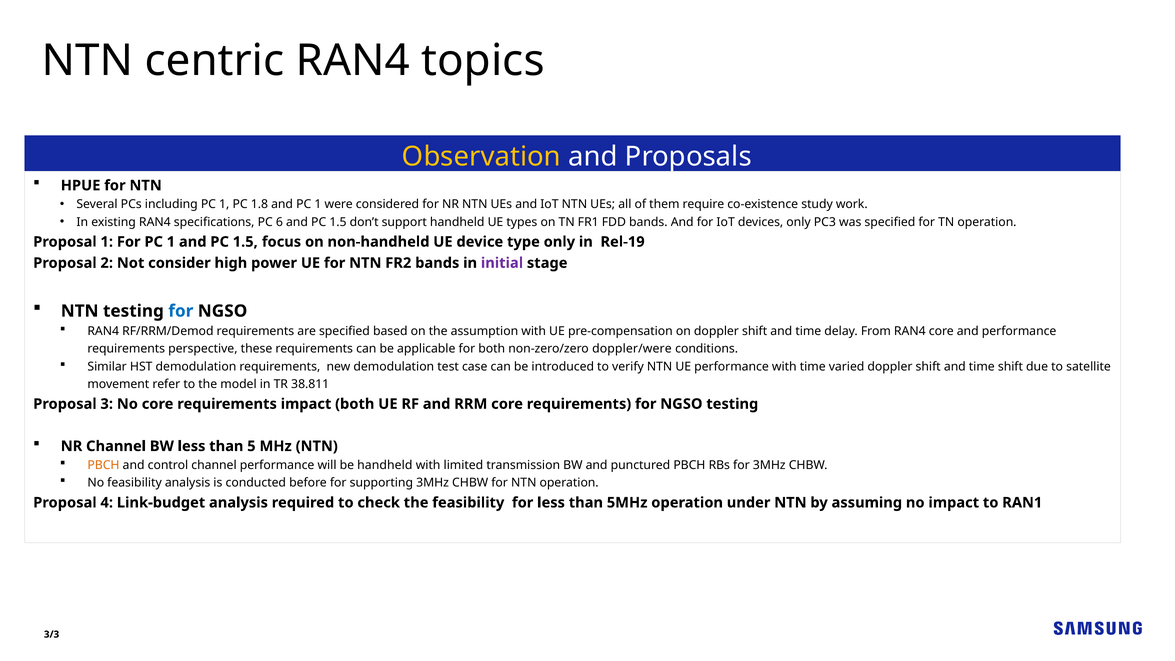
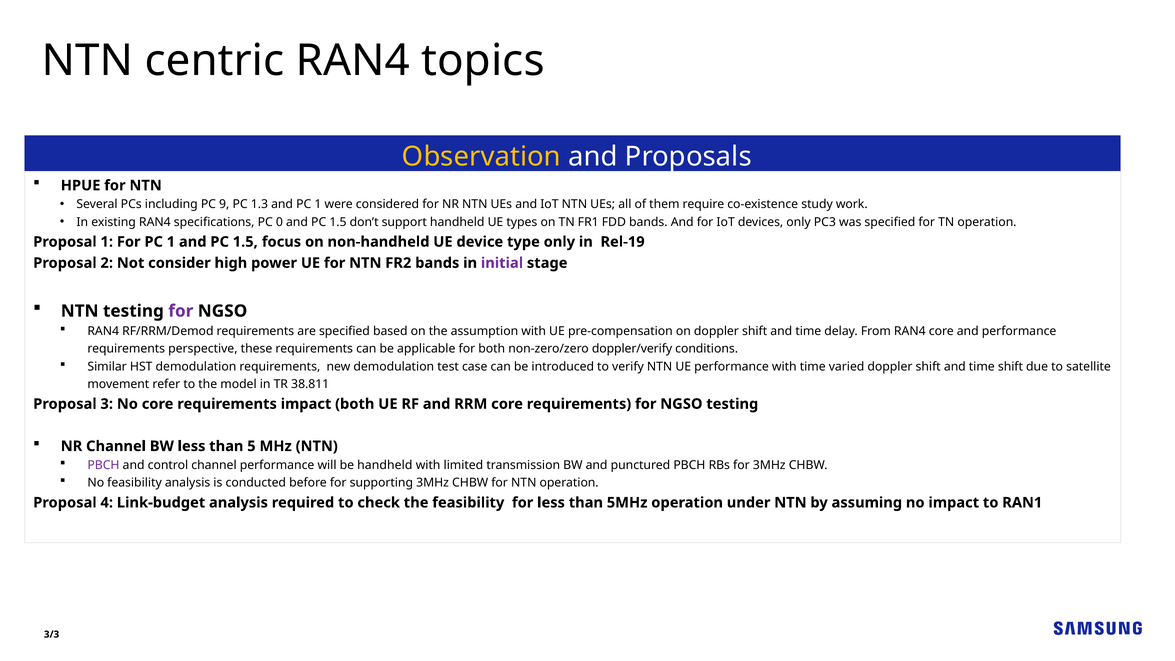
including PC 1: 1 -> 9 (224, 204)
1.8: 1.8 -> 1.3 (259, 204)
6: 6 -> 0 (279, 222)
for colour: blue -> purple (181, 311)
doppler/were: doppler/were -> doppler/verify (632, 349)
PBCH colour: orange -> purple (104, 465)
